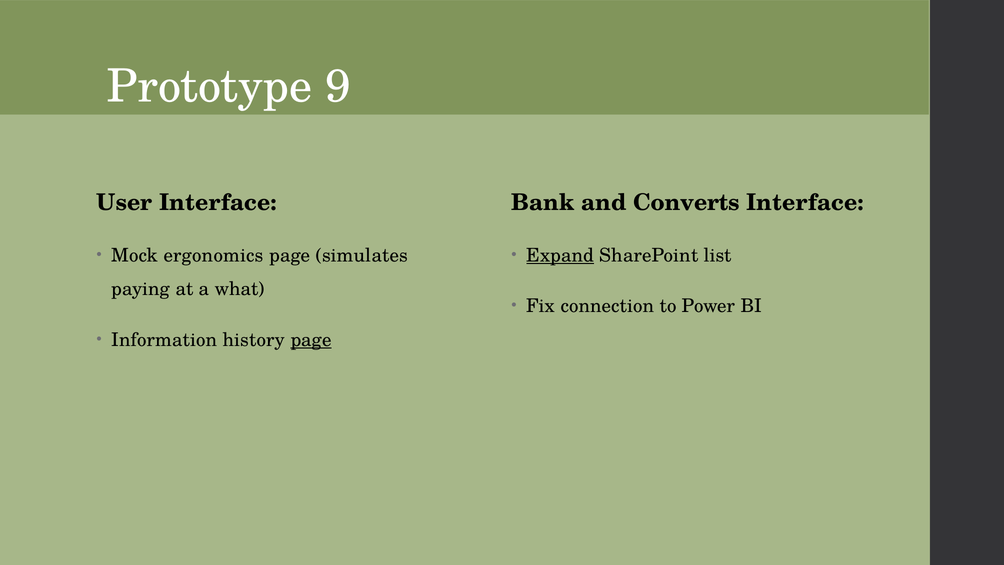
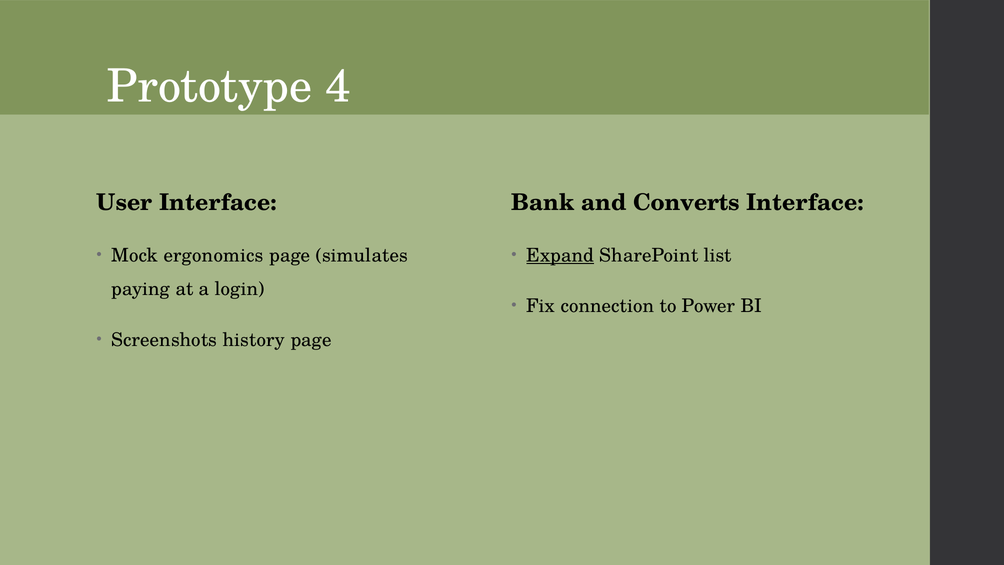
9: 9 -> 4 (338, 86)
what: what -> login (240, 289)
Information: Information -> Screenshots (164, 340)
page underline: present -> none (311, 340)
